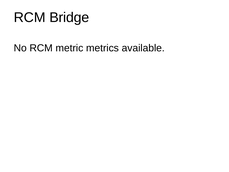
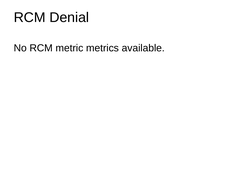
Bridge: Bridge -> Denial (69, 17)
